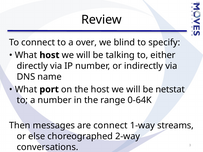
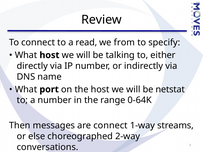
over: over -> read (86, 43)
blind: blind -> from (124, 43)
